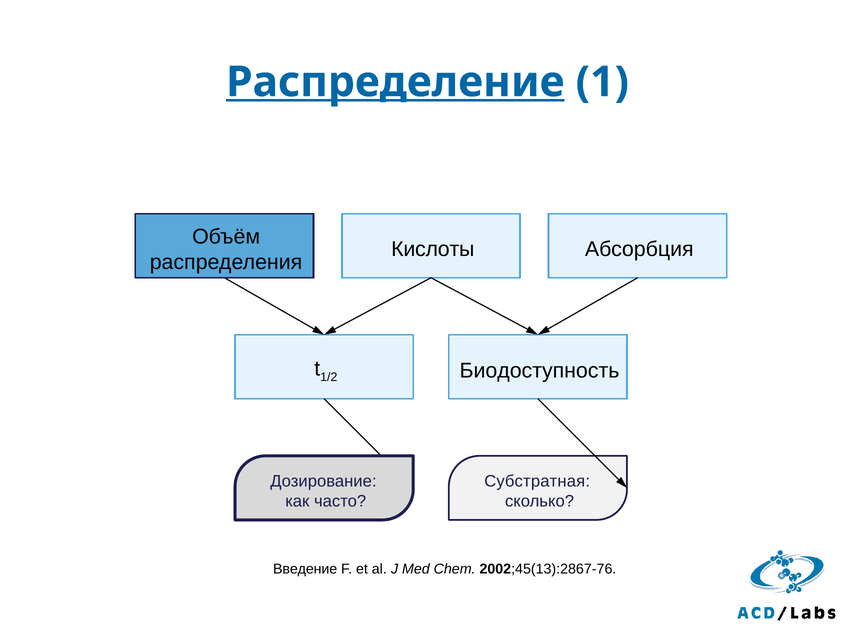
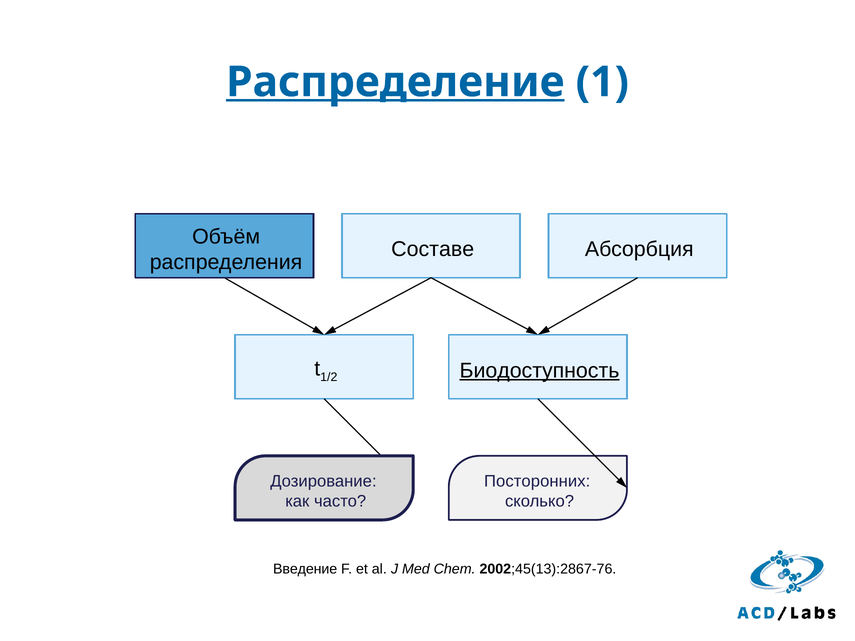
Кислоты: Кислоты -> Составе (433, 249)
Биодоступность underline: none -> present (539, 371)
Субстратная: Субстратная -> Посторонних (537, 481)
